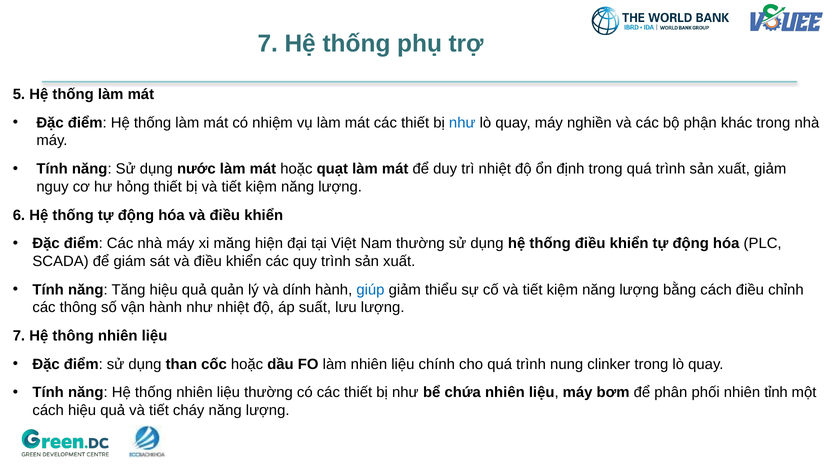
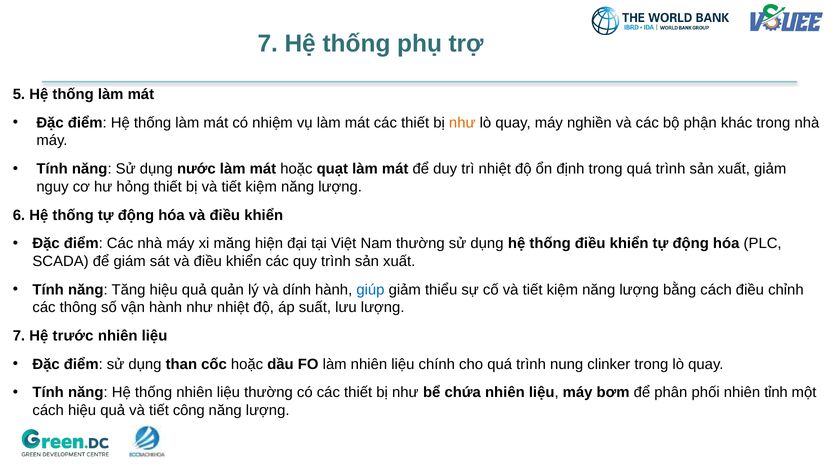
như colour: blue -> orange (462, 123)
Hệ thông: thông -> trước (73, 336)
cháy: cháy -> công (189, 410)
